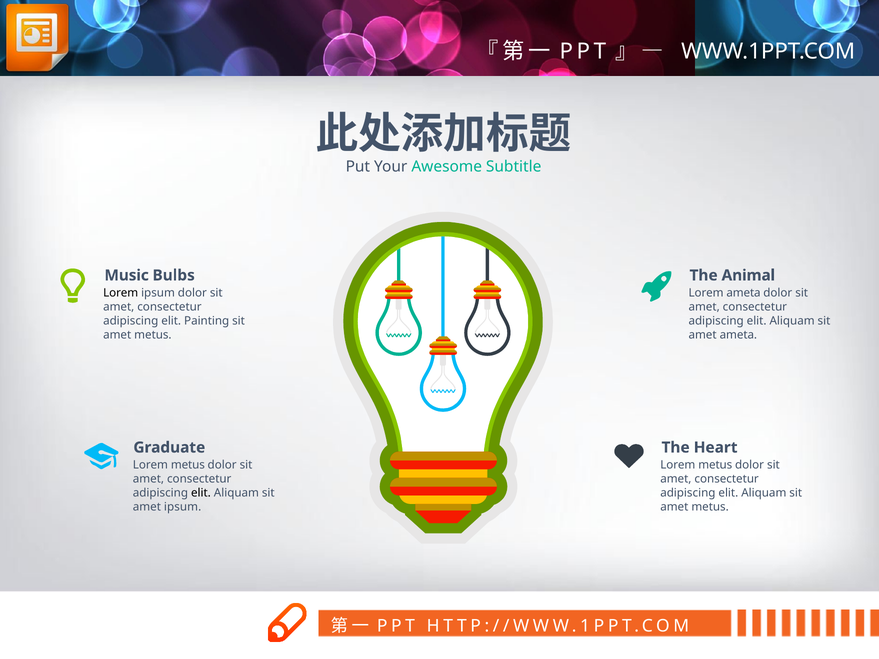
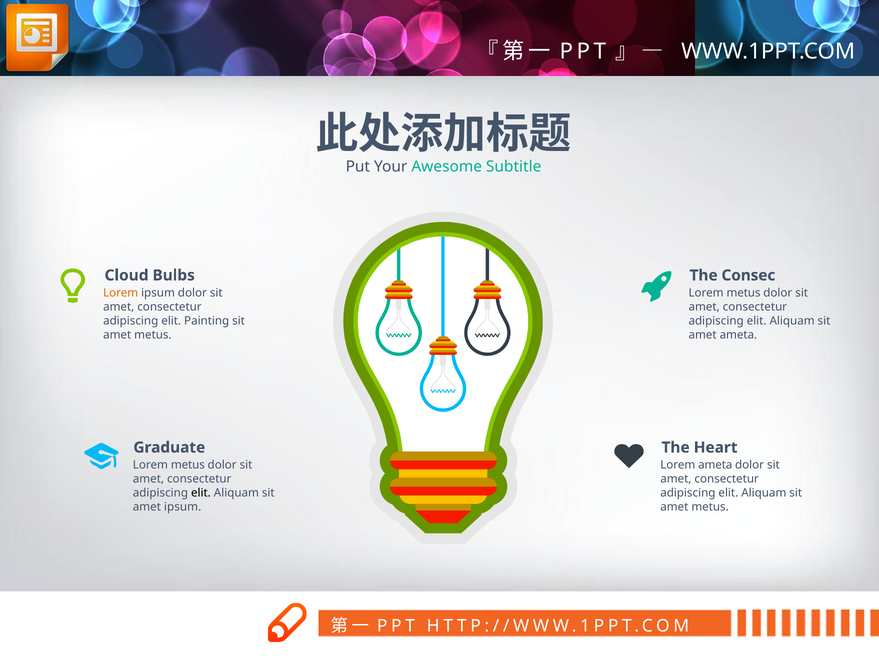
Music: Music -> Cloud (127, 275)
Animal: Animal -> Consec (748, 275)
Lorem colour: black -> orange (121, 293)
ameta: ameta -> metus (744, 293)
metus: metus -> ameta (715, 465)
